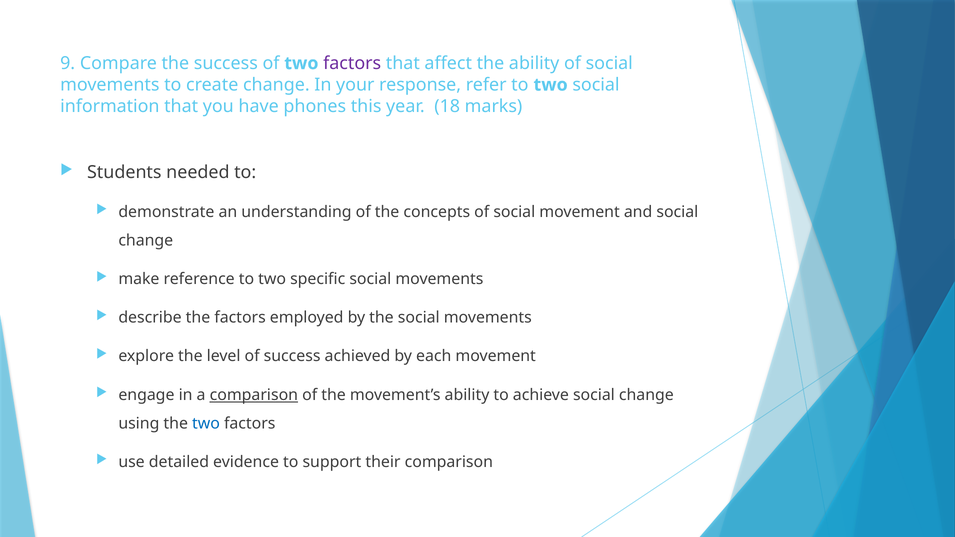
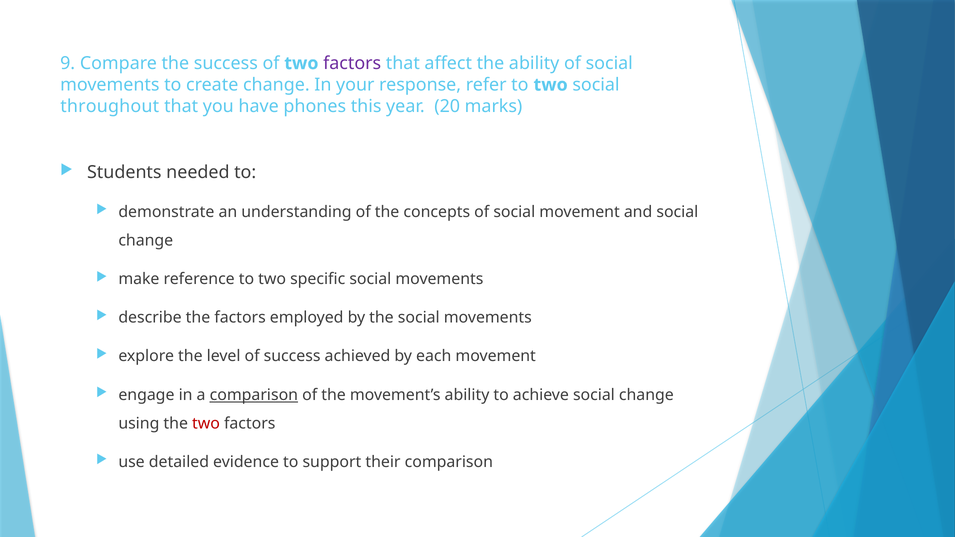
information: information -> throughout (110, 106)
18: 18 -> 20 (447, 106)
two colour: blue -> red (206, 423)
